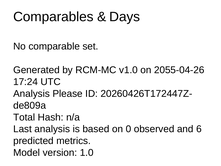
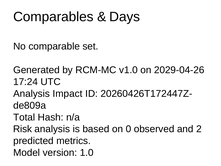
2055-04-26: 2055-04-26 -> 2029-04-26 (179, 70)
Please: Please -> Impact (67, 94)
Last: Last -> Risk (23, 129)
6: 6 -> 2 (199, 129)
